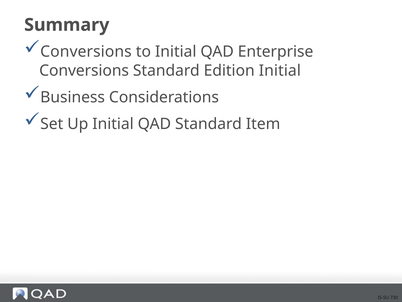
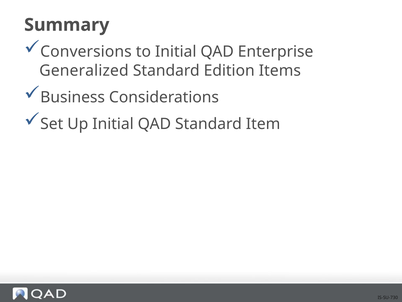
Conversions: Conversions -> Generalized (84, 70)
Edition Initial: Initial -> Items (280, 70)
